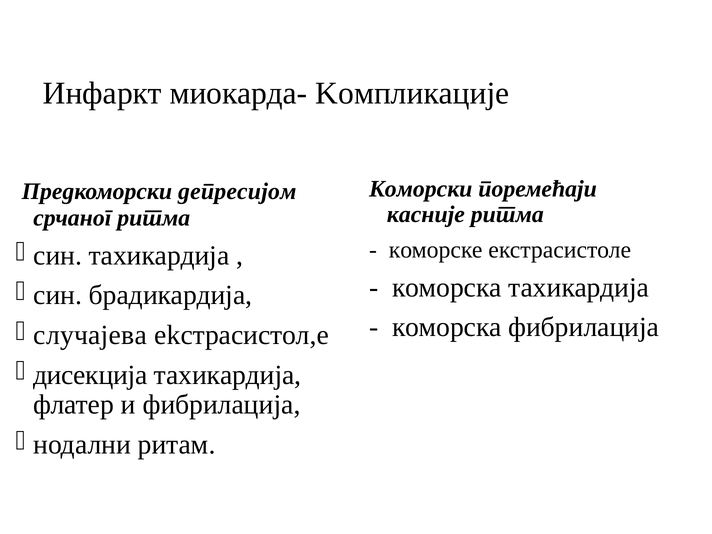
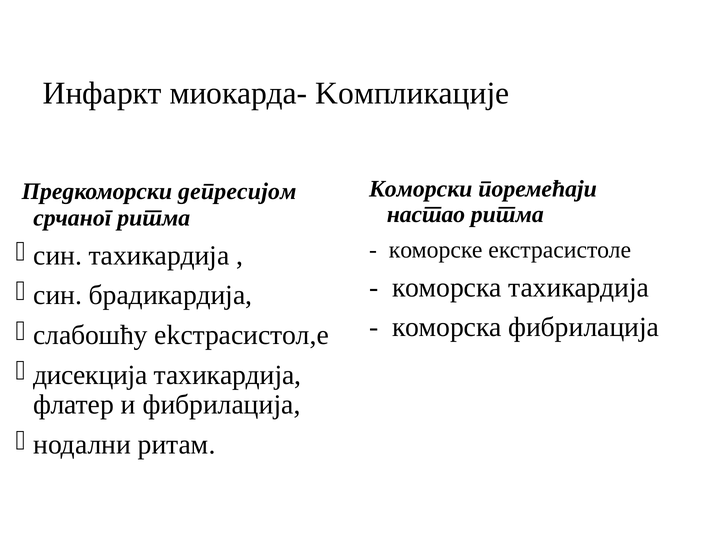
касније: касније -> настао (426, 214)
случајева: случајева -> слабошћу (91, 335)
